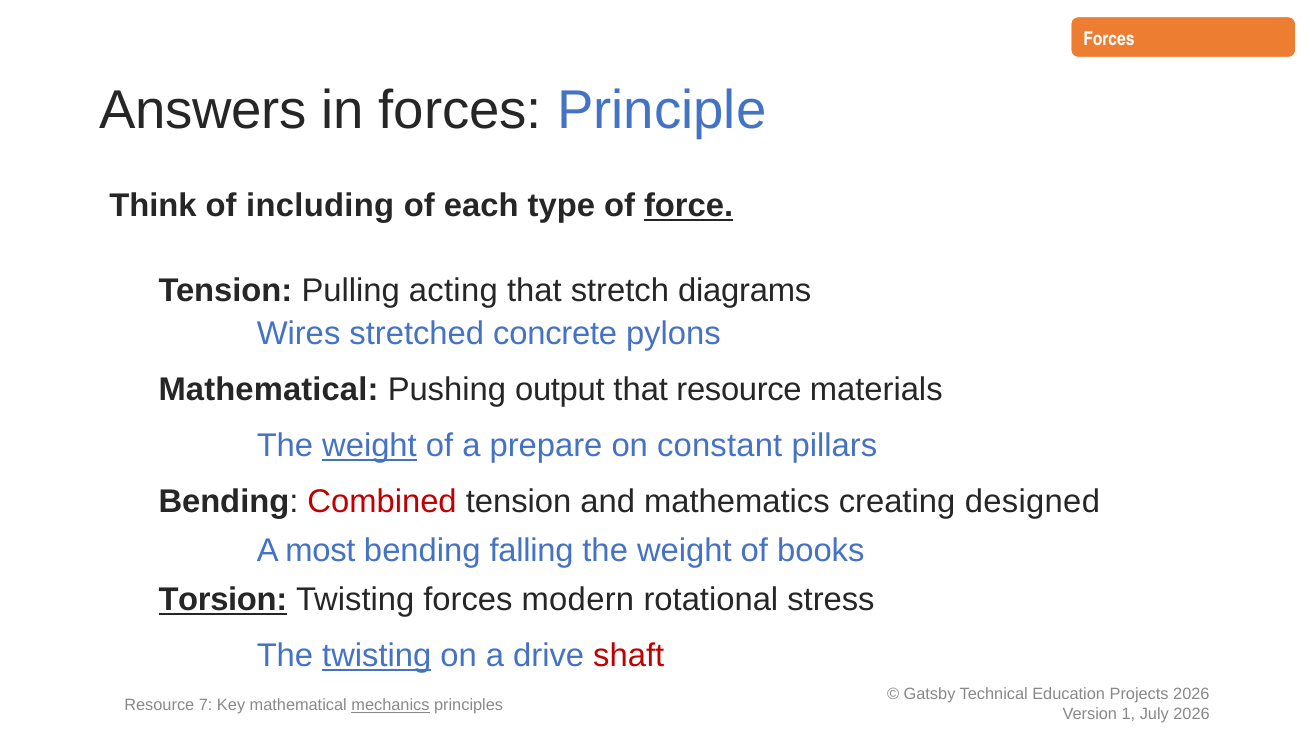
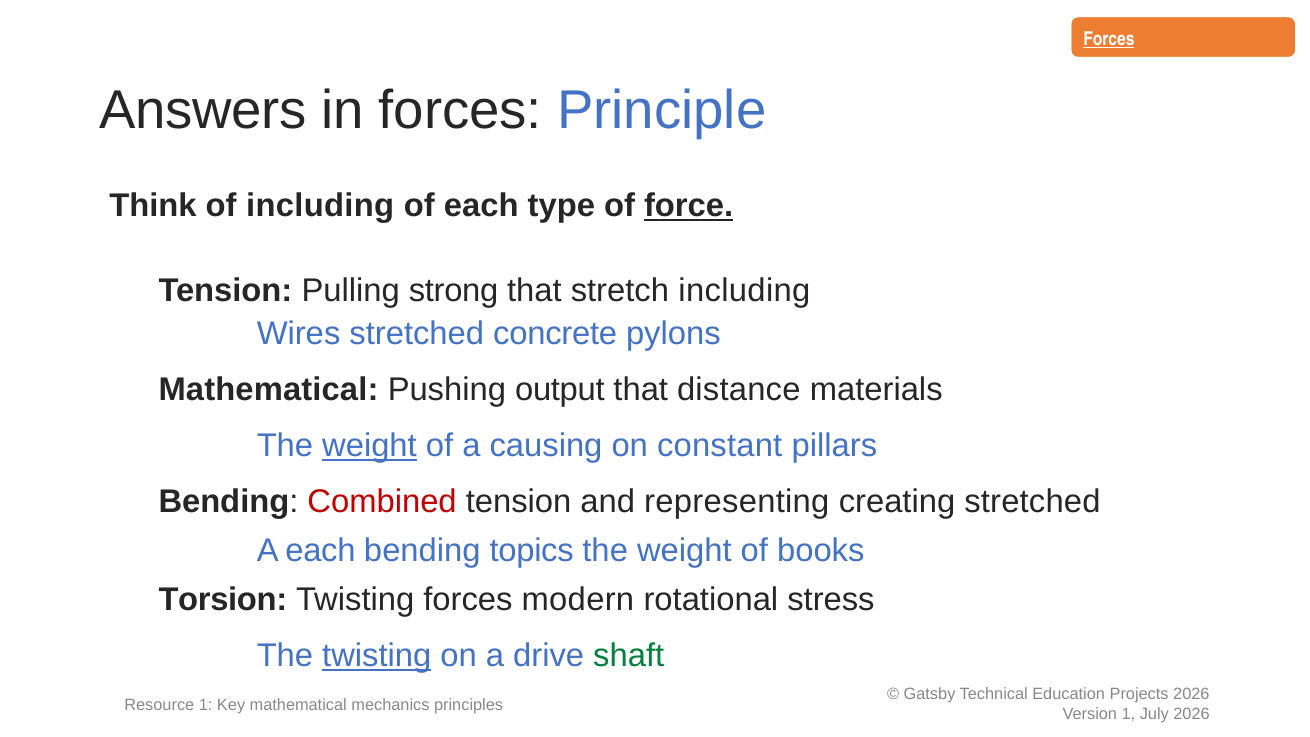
Forces underline: none -> present (1109, 39)
acting: acting -> strong (454, 291)
stretch diagrams: diagrams -> including (744, 291)
that resource: resource -> distance (739, 389)
prepare: prepare -> causing (546, 445)
mathematics: mathematics -> representing (737, 501)
creating designed: designed -> stretched (1032, 501)
A most: most -> each (320, 551)
falling: falling -> topics (532, 551)
Torsion underline: present -> none (223, 600)
shaft colour: red -> green (629, 656)
Resource 7: 7 -> 1 (206, 705)
mechanics underline: present -> none (390, 705)
